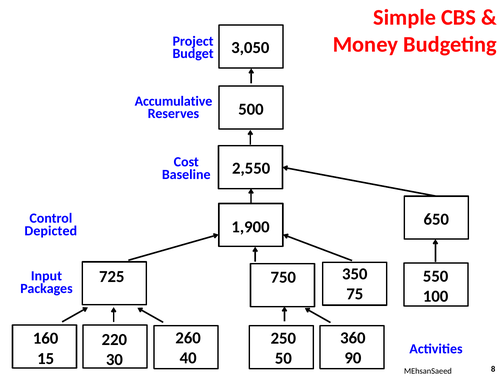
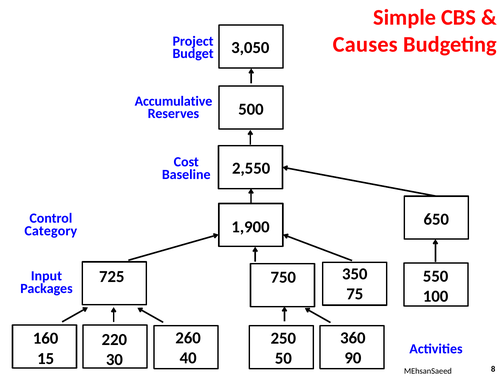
Money: Money -> Causes (365, 44)
Depicted: Depicted -> Category (51, 231)
